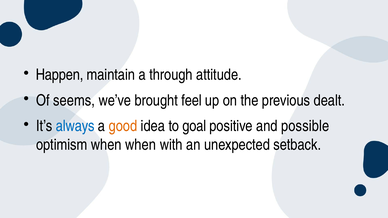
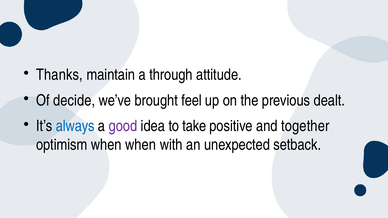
Happen: Happen -> Thanks (59, 75)
seems: seems -> decide (74, 100)
good colour: orange -> purple (123, 126)
goal: goal -> take (194, 126)
possible: possible -> together (305, 126)
